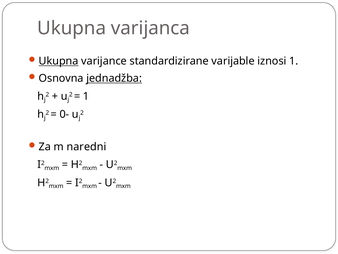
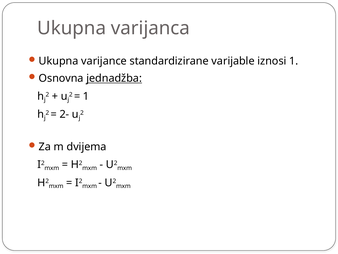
Ukupna underline: present -> none (59, 61)
0-: 0- -> 2- (64, 114)
naredni: naredni -> dvijema (87, 146)
